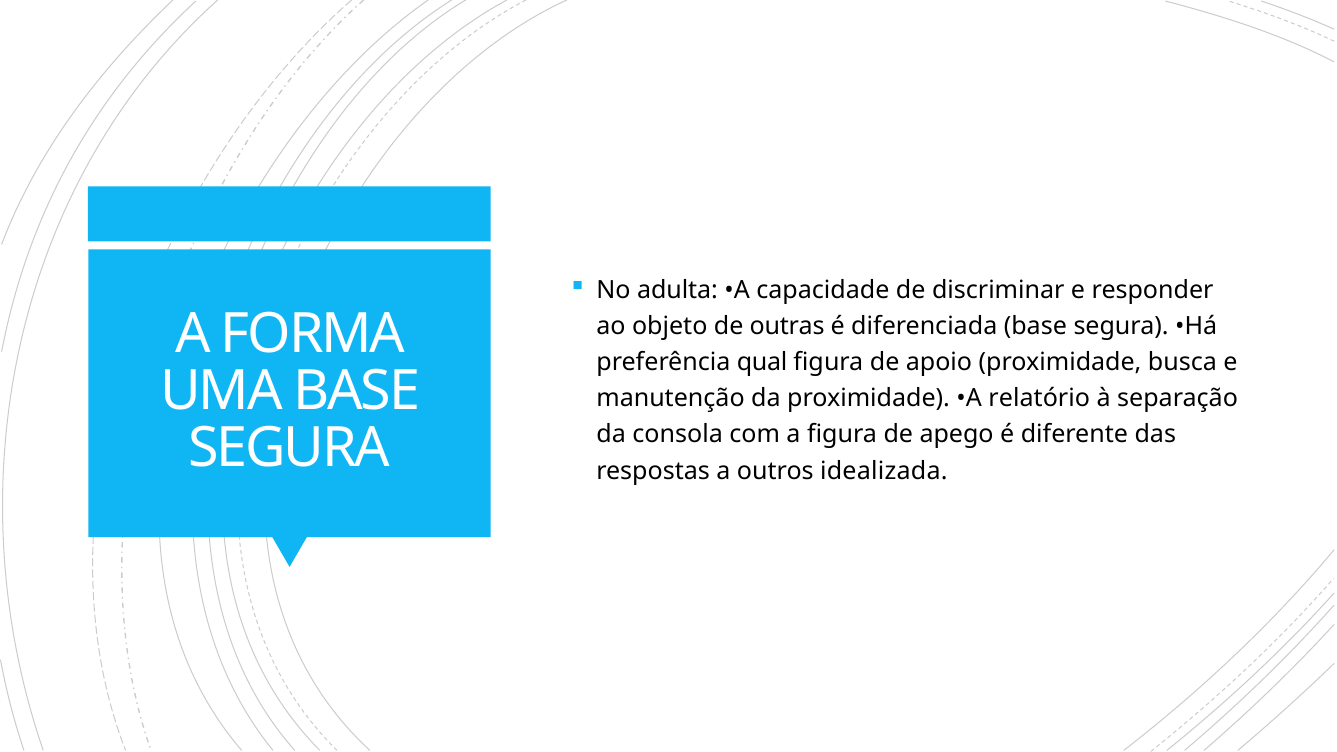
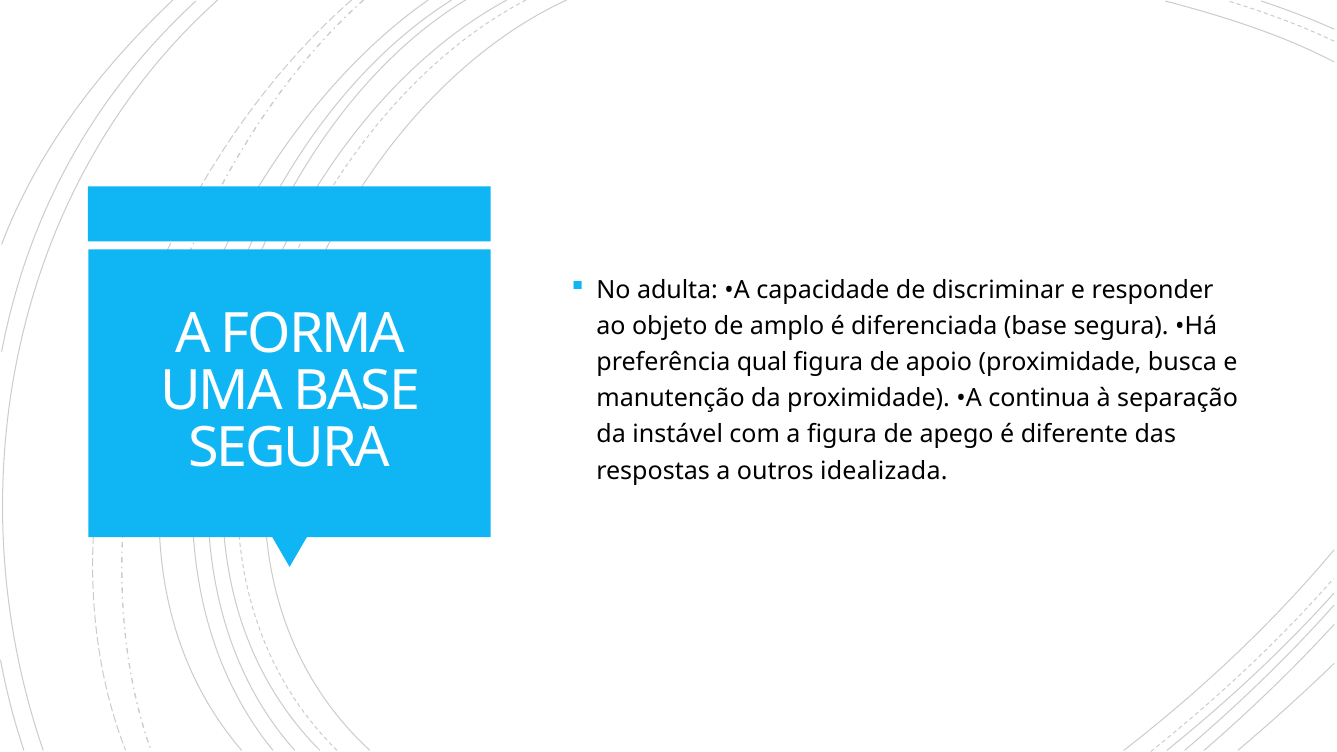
outras: outras -> amplo (787, 326)
relatório: relatório -> continua (1039, 399)
consola: consola -> instável (678, 435)
